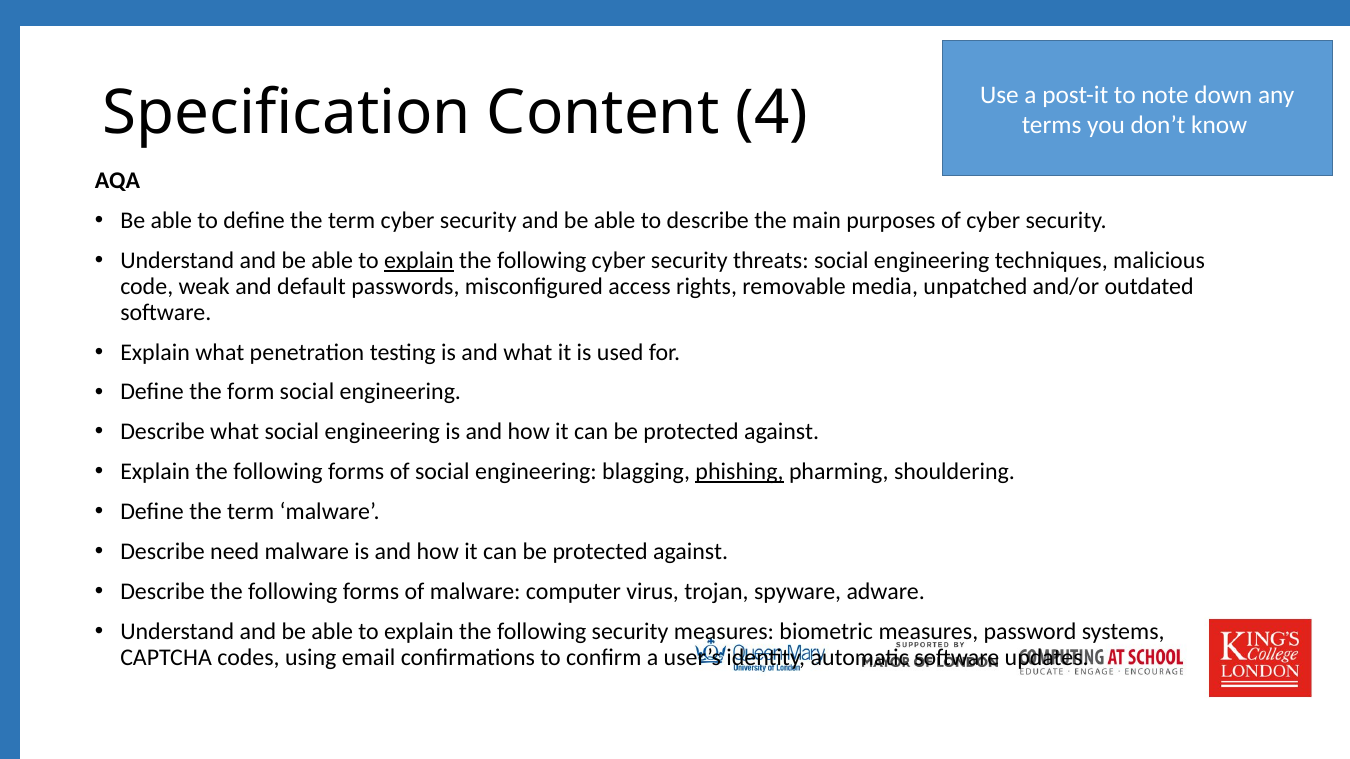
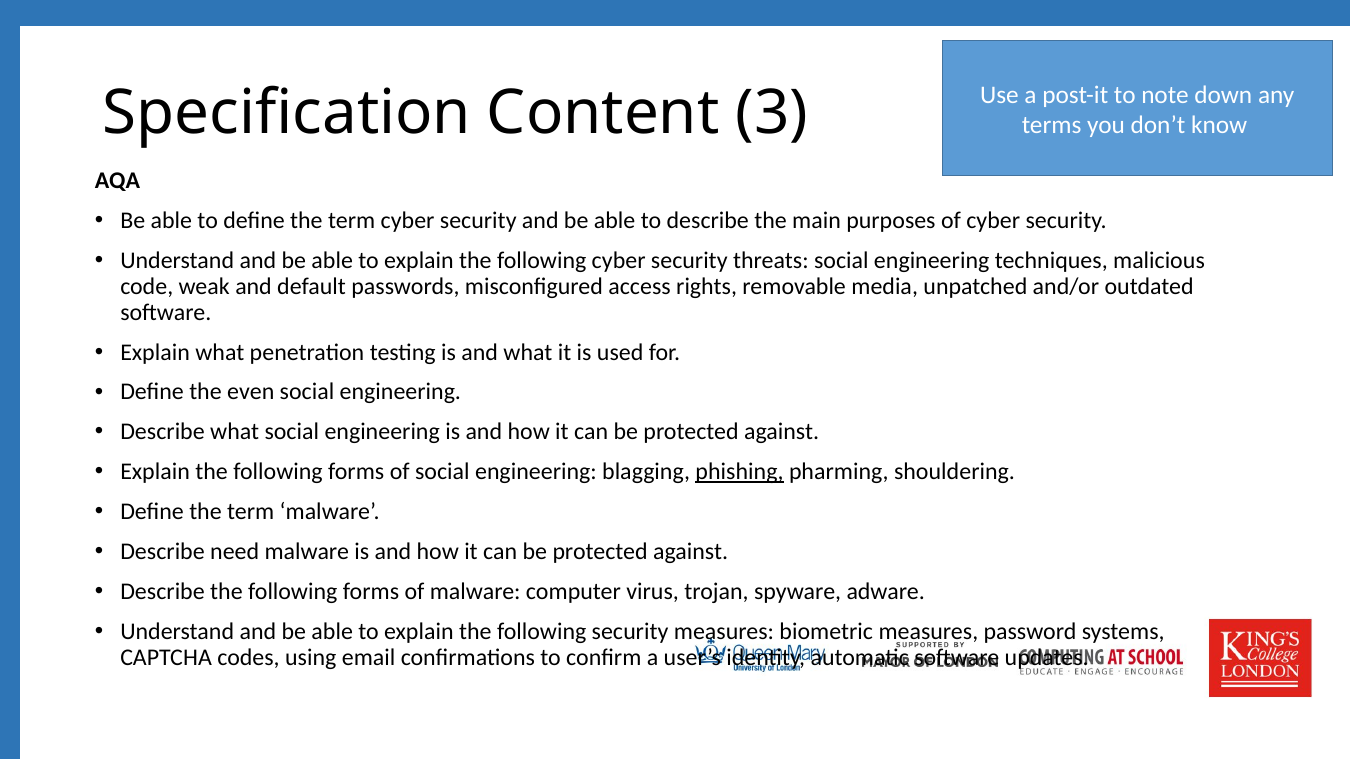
4: 4 -> 3 (772, 113)
explain underline: present -> none (419, 261)
form: form -> even (251, 392)
